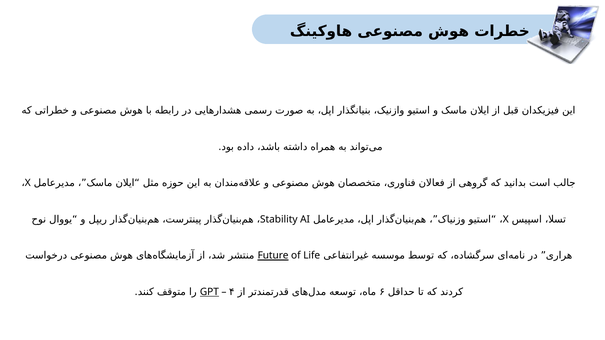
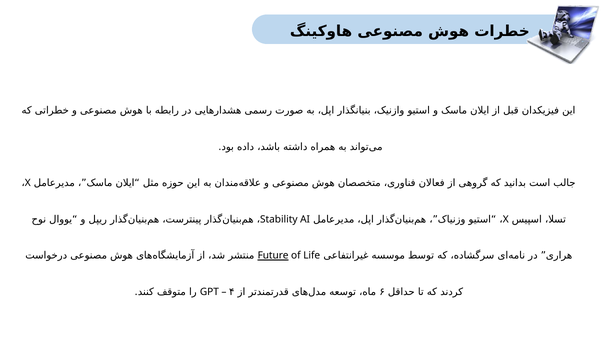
GPT underline: present -> none (209, 292)
